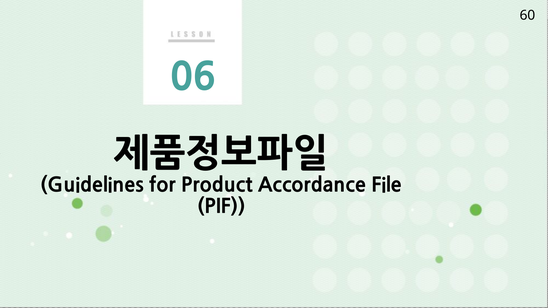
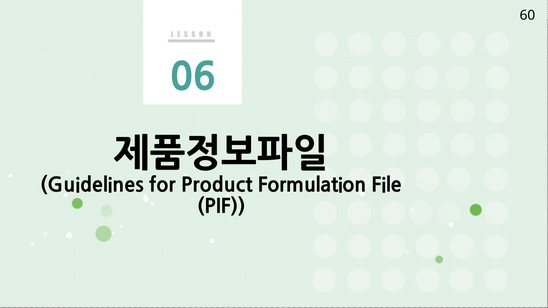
Accordance: Accordance -> Formulation (312, 185)
